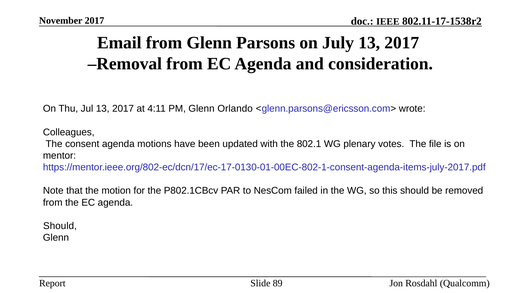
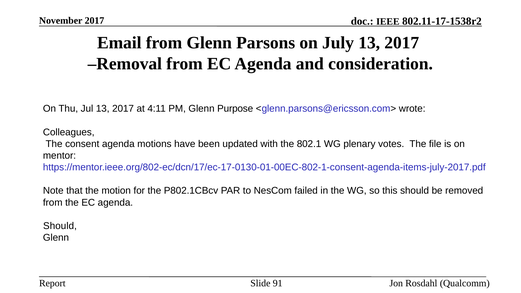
Orlando: Orlando -> Purpose (235, 109)
89: 89 -> 91 (278, 283)
